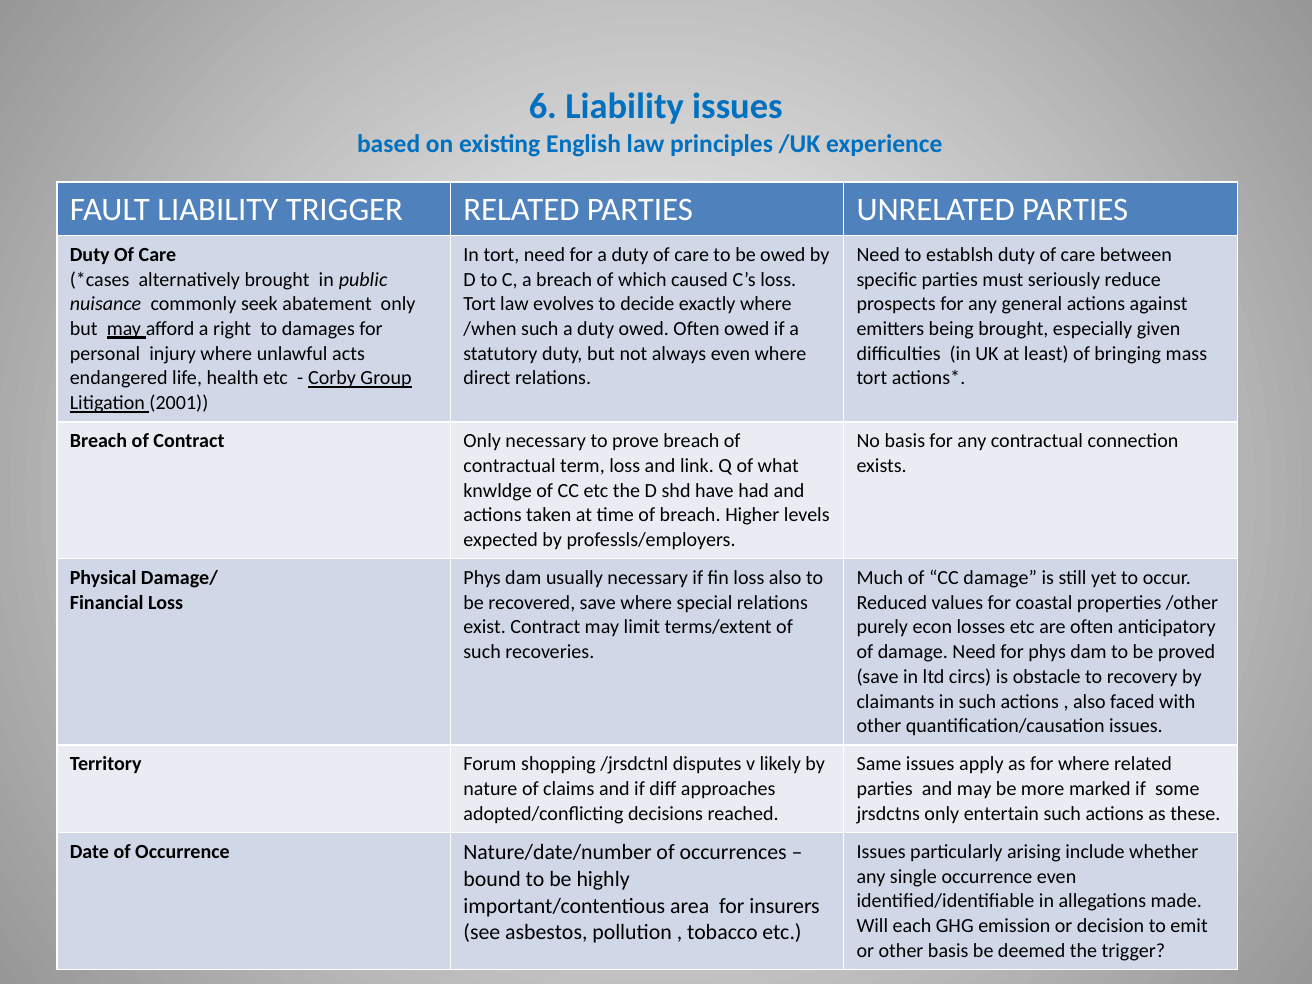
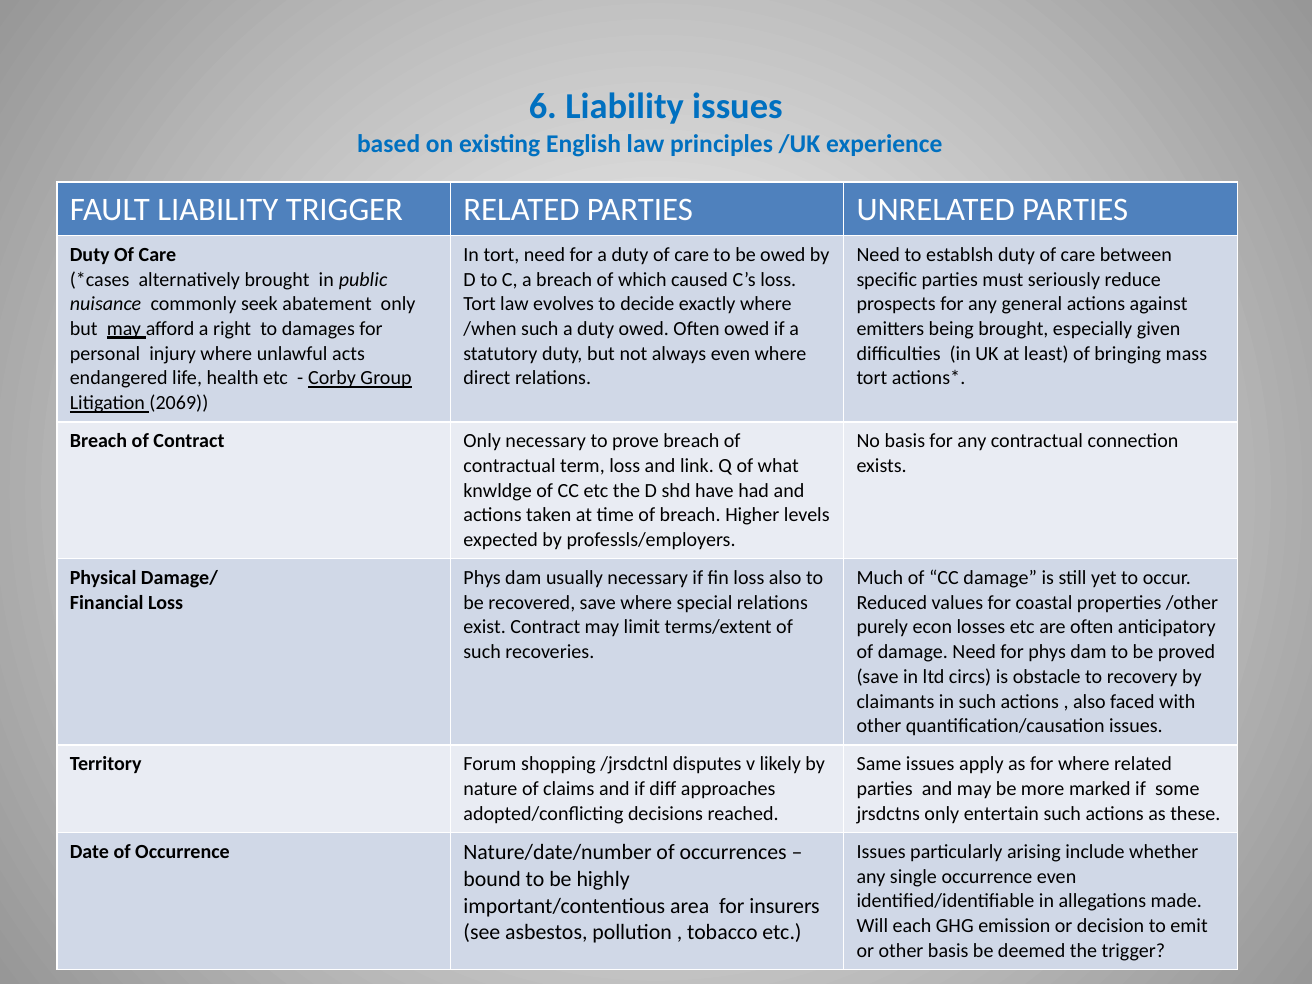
2001: 2001 -> 2069 (179, 403)
